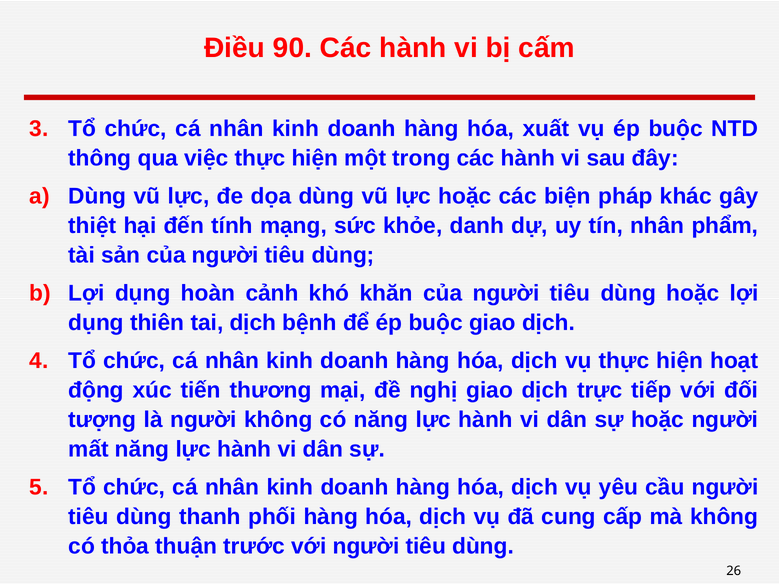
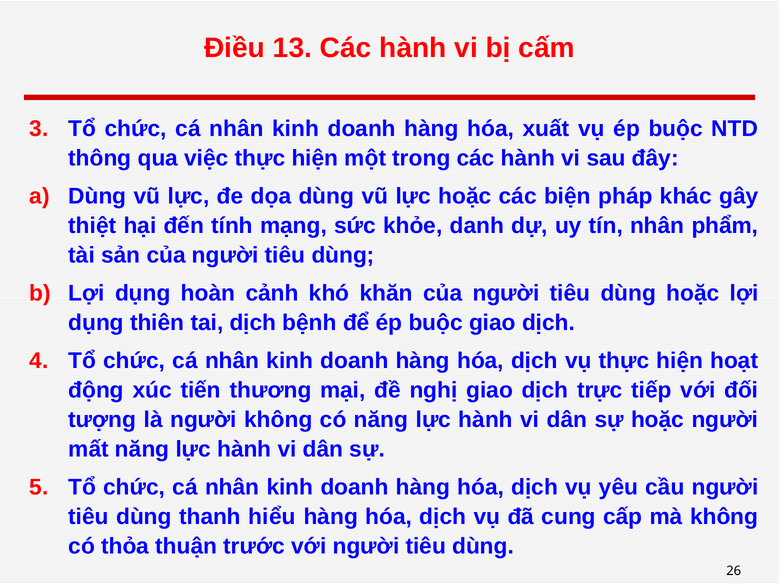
90: 90 -> 13 (293, 48)
phối: phối -> hiểu (272, 517)
